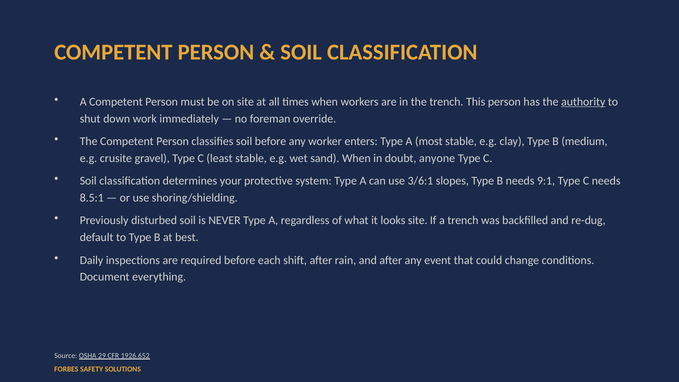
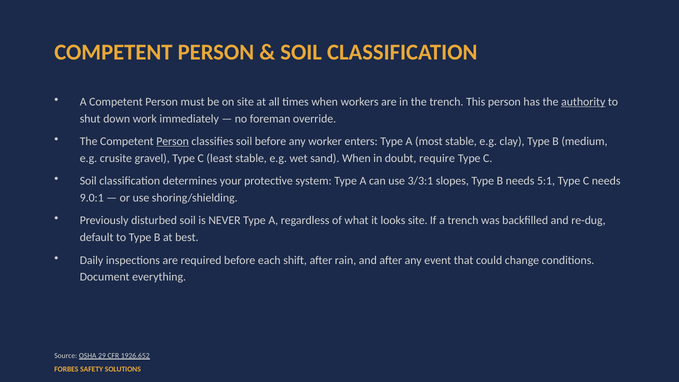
Person underline: none -> present (173, 141)
anyone: anyone -> require (437, 158)
3/6:1: 3/6:1 -> 3/3:1 (420, 181)
9:1: 9:1 -> 5:1 (546, 181)
8.5:1: 8.5:1 -> 9.0:1 (92, 198)
